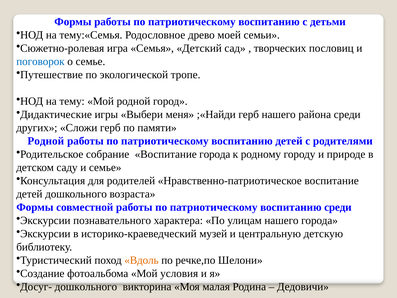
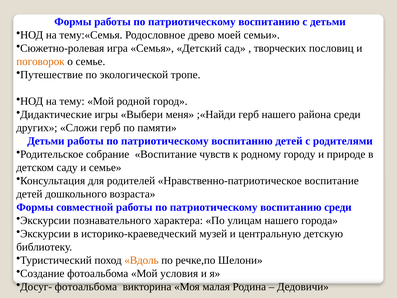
поговорок colour: blue -> orange (40, 61)
Родной: Родной -> Детьми (46, 141)
Воспитание города: города -> чувств (215, 154)
Досуг- дошкольного: дошкольного -> фотоальбома (86, 287)
